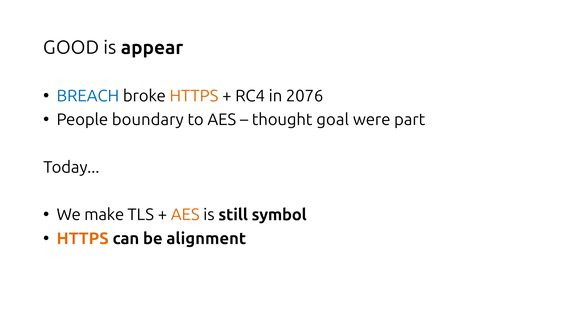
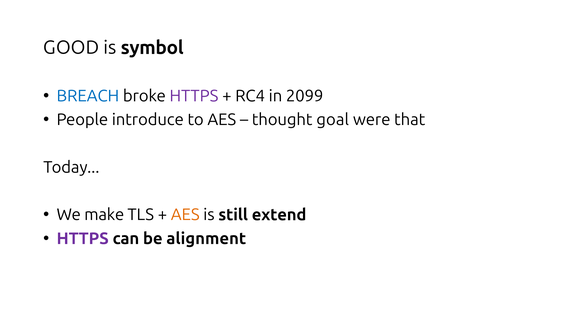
appear: appear -> symbol (152, 48)
HTTPS colour: orange -> purple (194, 96)
2076: 2076 -> 2099 (305, 96)
boundary: boundary -> introduce (148, 120)
part: part -> that (410, 120)
symbol: symbol -> extend (279, 215)
HTTPS colour: orange -> purple (83, 239)
